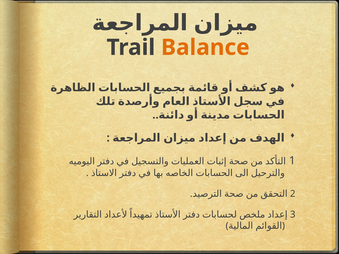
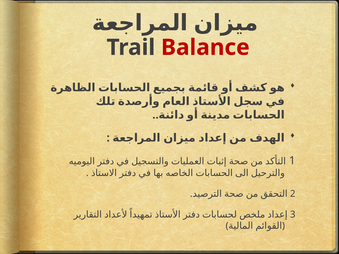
Balance colour: orange -> red (205, 47)
